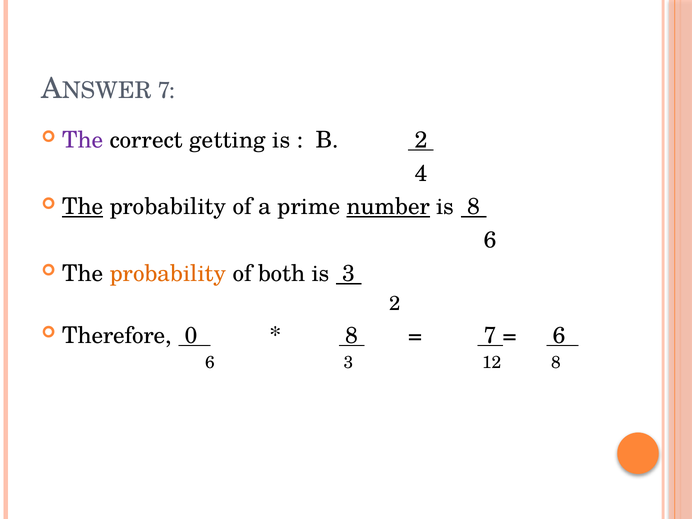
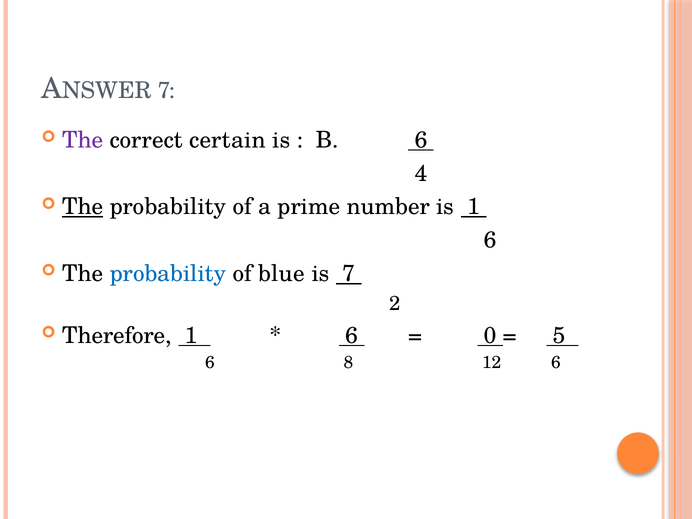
getting: getting -> certain (228, 140)
B 2: 2 -> 6 (421, 140)
number underline: present -> none (388, 207)
is 8: 8 -> 1 (474, 207)
probability colour: orange -> blue (168, 274)
both: both -> blue (282, 274)
is 3: 3 -> 7 (349, 274)
Therefore 0: 0 -> 1 (191, 335)
8: 8 -> 6 (352, 335)
7: 7 -> 0 (490, 335)
6: 6 -> 5 (559, 335)
6 3: 3 -> 8 (349, 363)
12 8: 8 -> 6 (556, 363)
